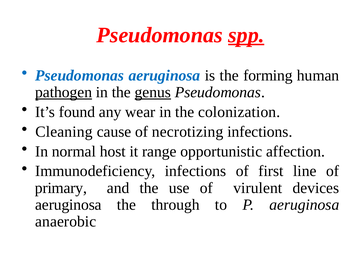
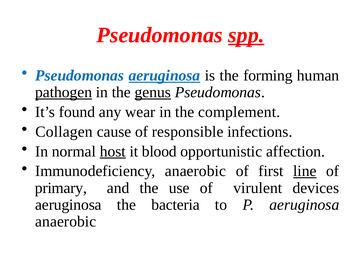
aeruginosa underline: none -> present (164, 75)
colonization: colonization -> complement (239, 112)
Cleaning: Cleaning -> Collagen (64, 132)
necrotizing: necrotizing -> responsible (188, 132)
host underline: none -> present (113, 151)
range: range -> blood (159, 151)
Immunodeficiency infections: infections -> anaerobic (195, 171)
line underline: none -> present (305, 171)
through: through -> bacteria (176, 205)
